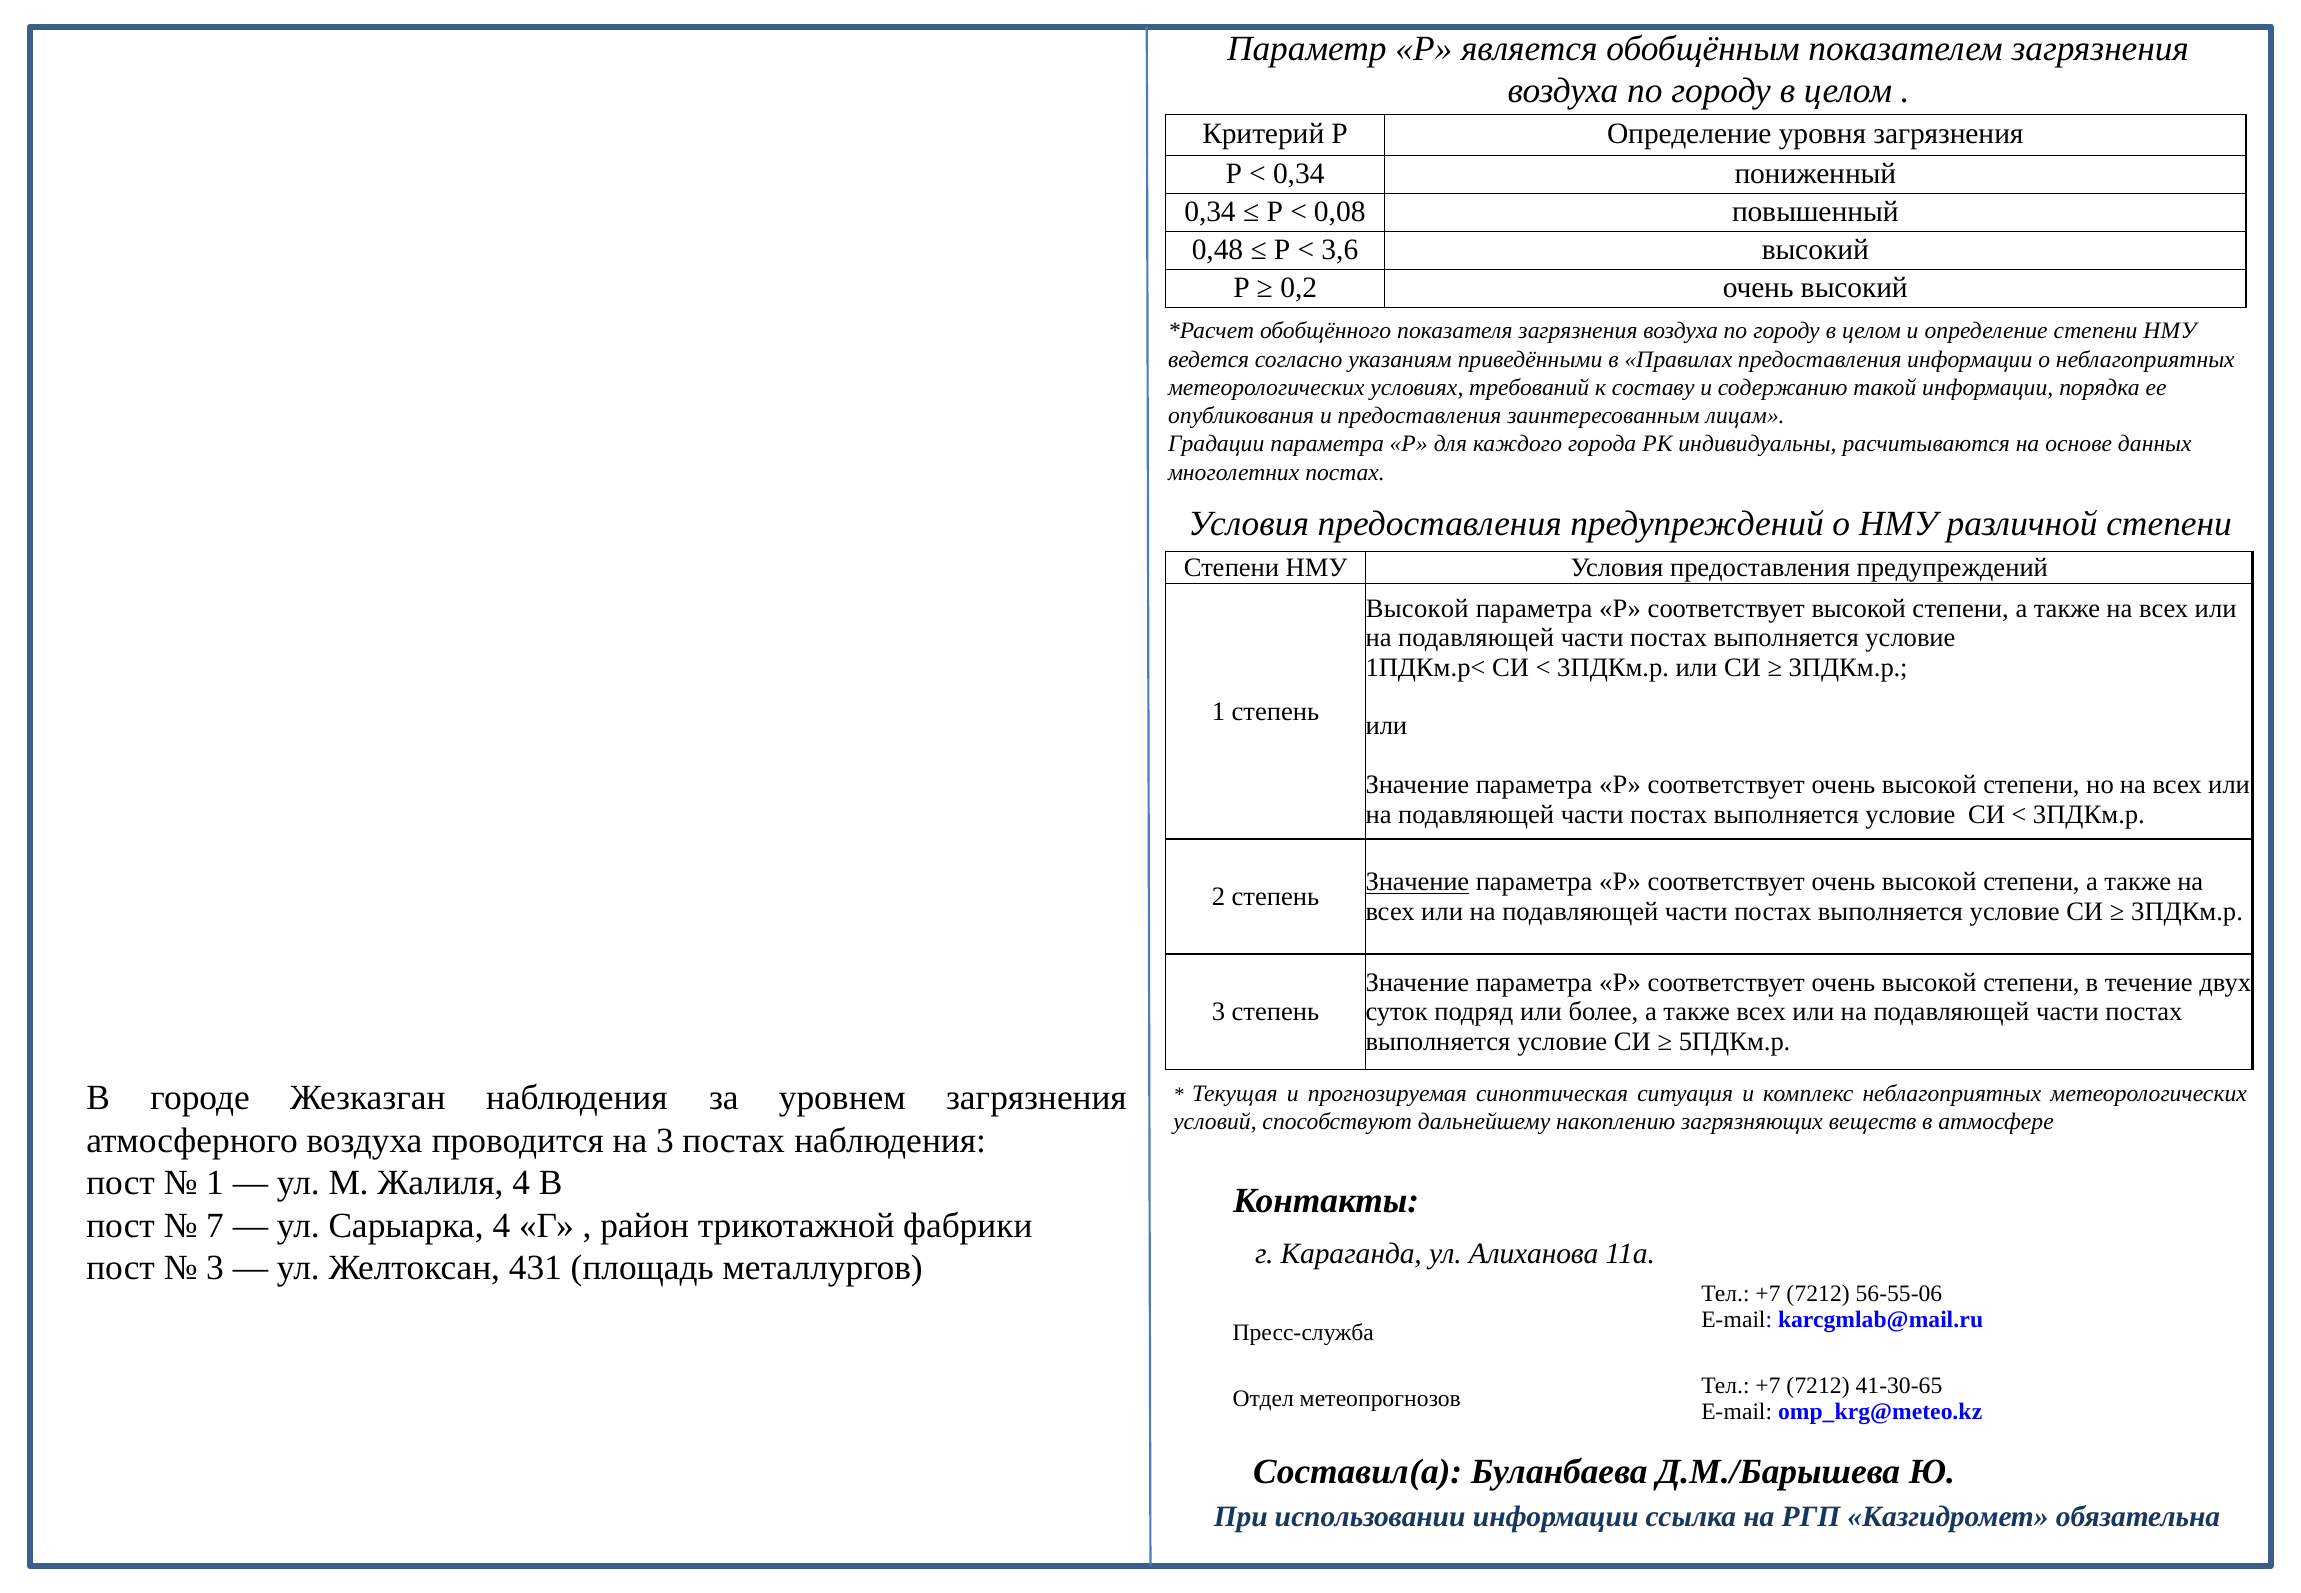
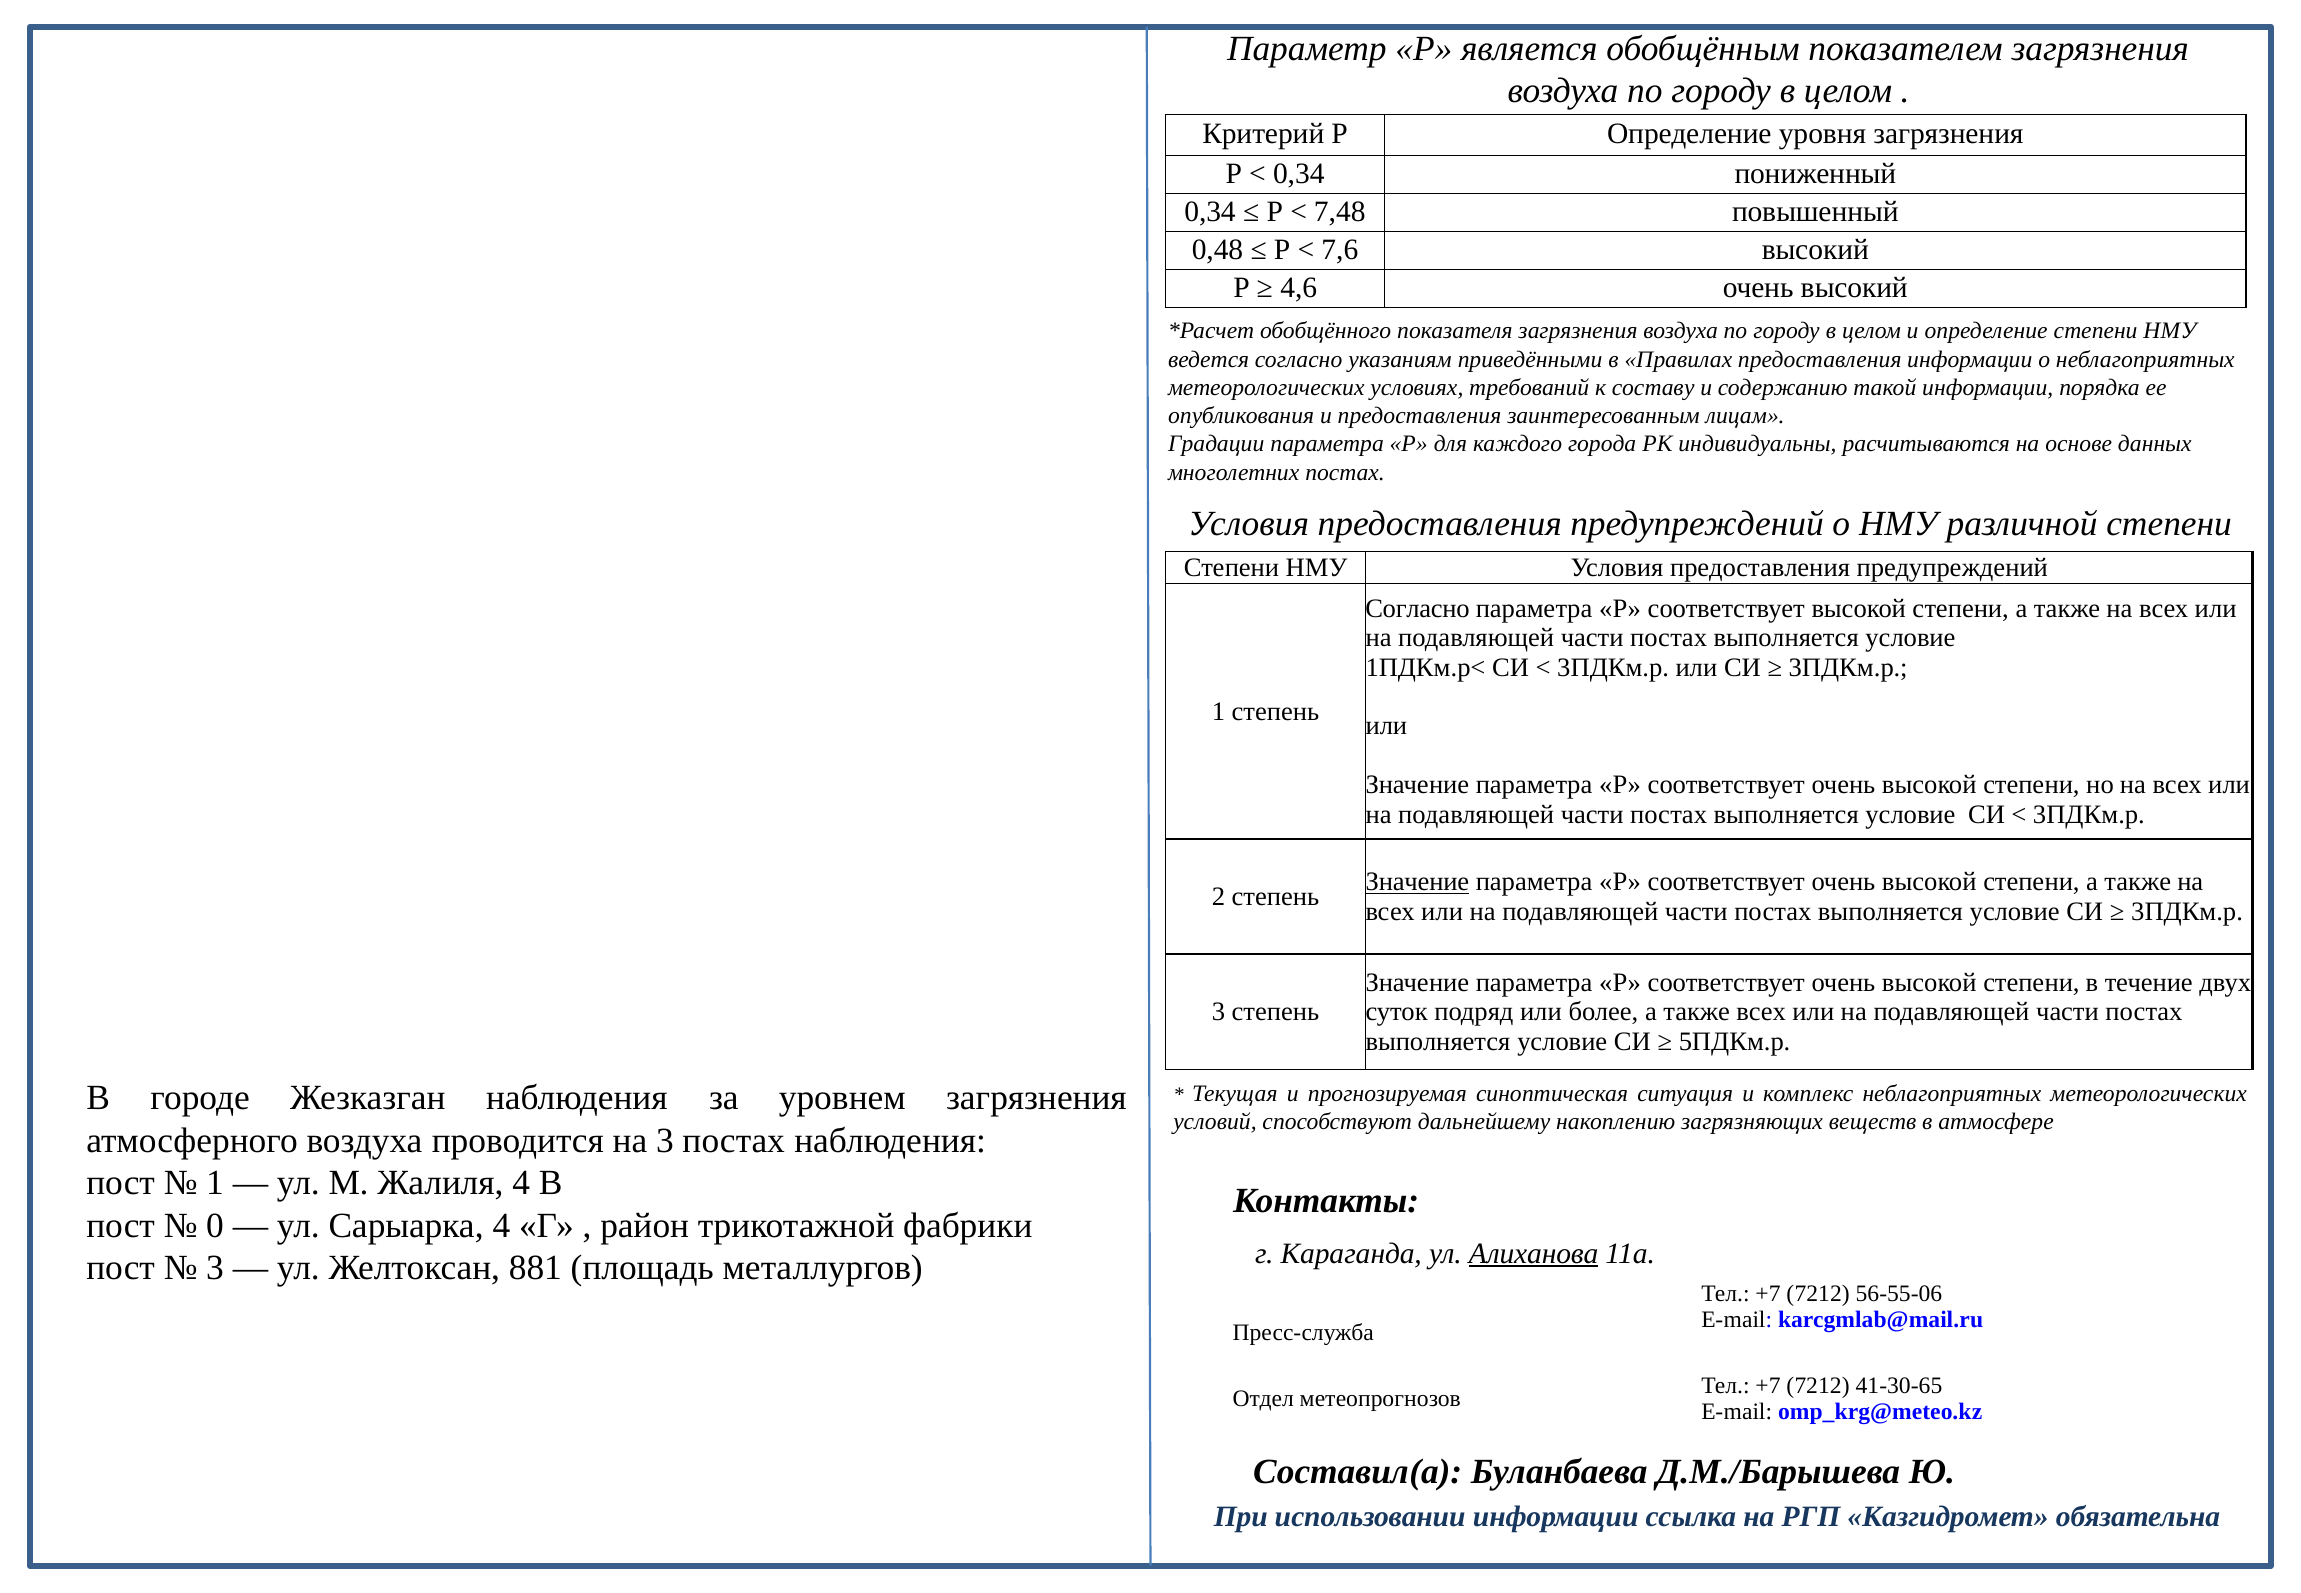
0,08: 0,08 -> 7,48 (1340, 212)
3,6: 3,6 -> 7,6 (1340, 250)
0,2: 0,2 -> 4,6 (1299, 288)
Высокой: Высокой -> Согласно (1417, 608)
7: 7 -> 0 (215, 1226)
Алиханова underline: none -> present (1534, 1253)
431: 431 -> 881 (535, 1268)
